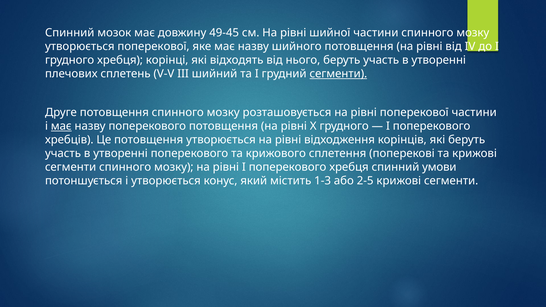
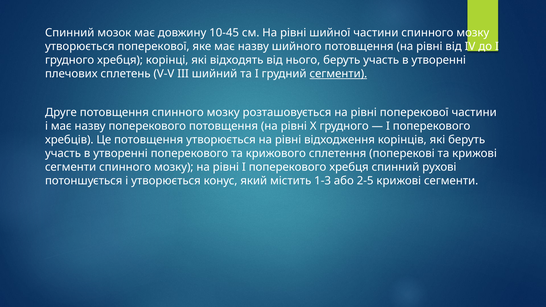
49-45: 49-45 -> 10-45 (224, 33)
має underline: present -> none (61, 126)
умови: умови -> рухові (439, 167)
